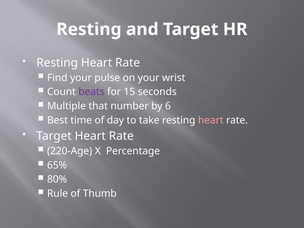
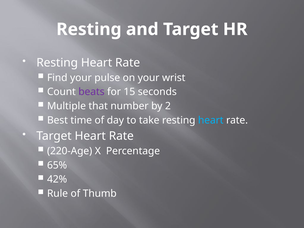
6: 6 -> 2 (168, 106)
heart colour: pink -> light blue (211, 120)
80%: 80% -> 42% (57, 179)
